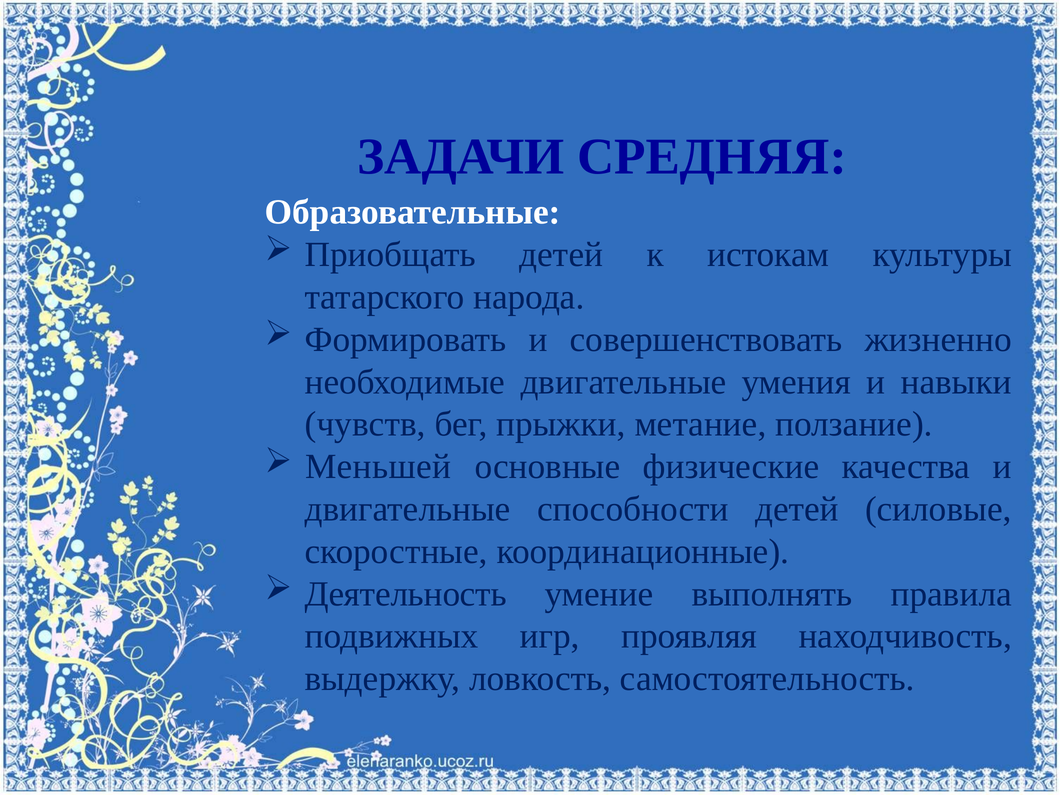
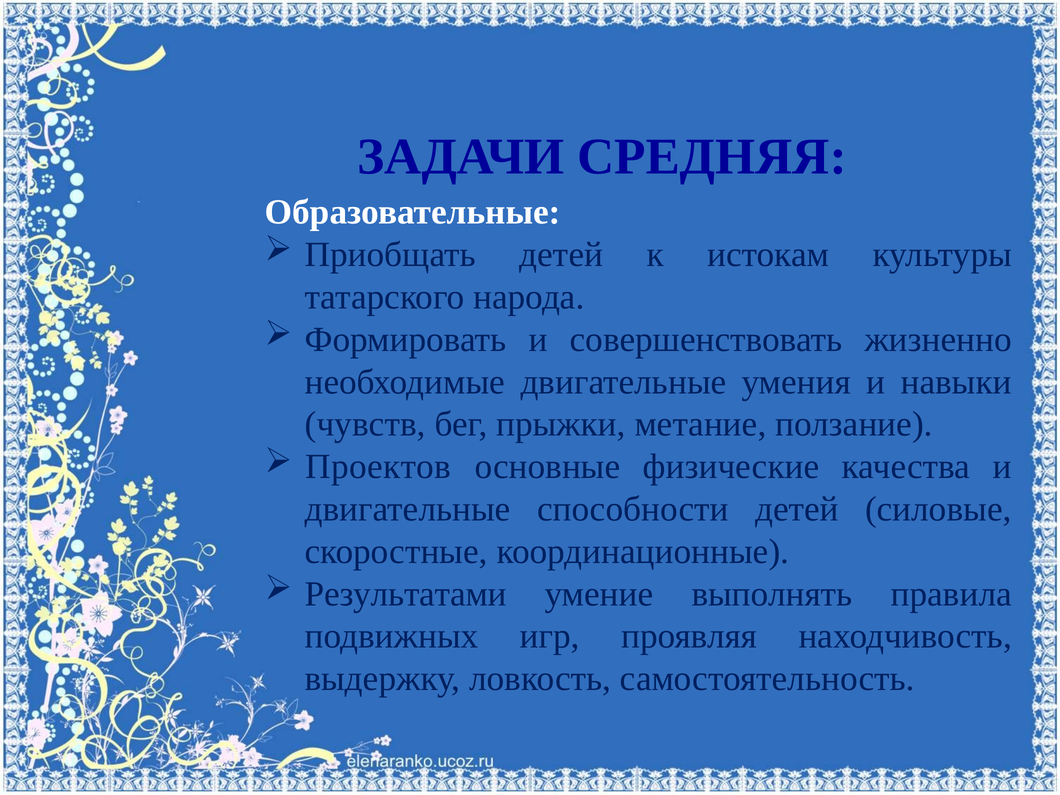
Меньшей: Меньшей -> Проектов (378, 467)
Деятельность: Деятельность -> Результатами (406, 594)
